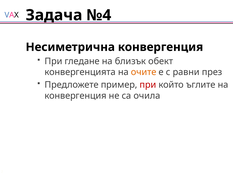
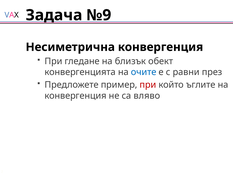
№4: №4 -> №9 (99, 15)
очите colour: orange -> blue (144, 72)
очила: очила -> вляво (147, 96)
